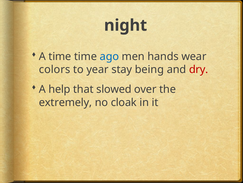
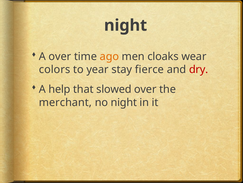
A time: time -> over (60, 56)
ago colour: blue -> orange (109, 56)
hands: hands -> cloaks (163, 56)
being: being -> fierce (149, 69)
extremely: extremely -> merchant (65, 102)
no cloak: cloak -> night (124, 102)
